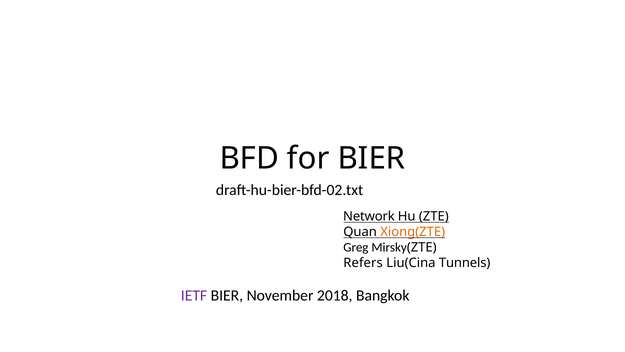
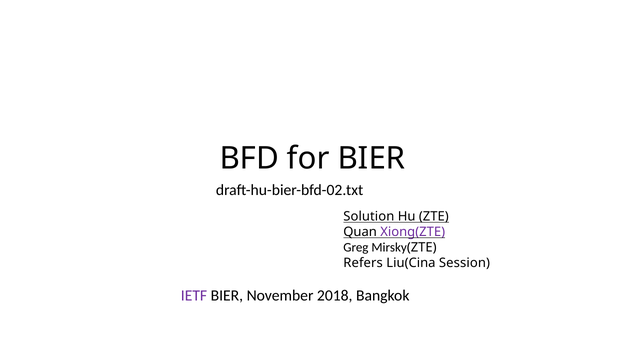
Network: Network -> Solution (369, 216)
Xiong(ZTE colour: orange -> purple (413, 232)
Tunnels: Tunnels -> Session (464, 263)
